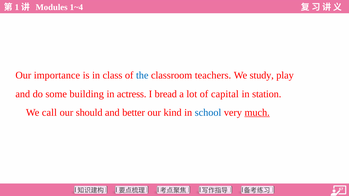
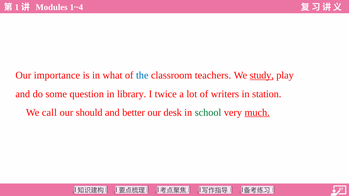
class: class -> what (113, 76)
study underline: none -> present (262, 76)
building: building -> question (87, 94)
actress: actress -> library (132, 94)
bread: bread -> twice (166, 94)
capital: capital -> writers (225, 94)
kind: kind -> desk (173, 113)
school colour: blue -> green (208, 113)
